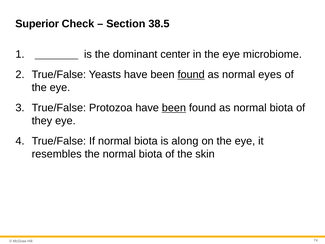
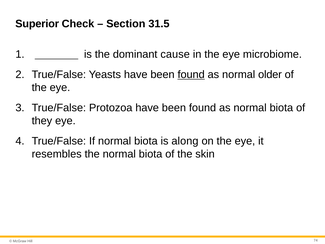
38.5: 38.5 -> 31.5 (159, 24)
center: center -> cause (175, 54)
eyes: eyes -> older (270, 74)
been underline: present -> none (174, 108)
